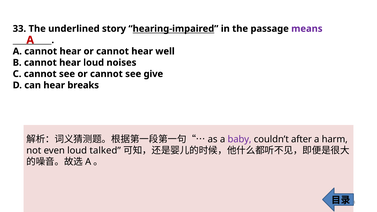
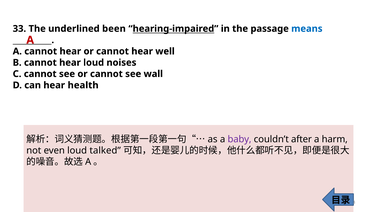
story: story -> been (114, 29)
means colour: purple -> blue (307, 29)
give: give -> wall (153, 74)
breaks: breaks -> health (83, 85)
